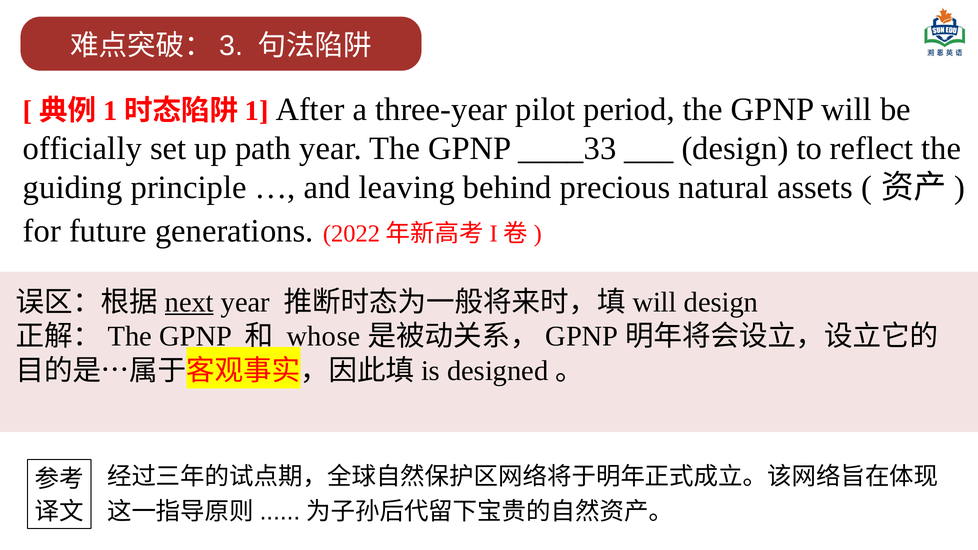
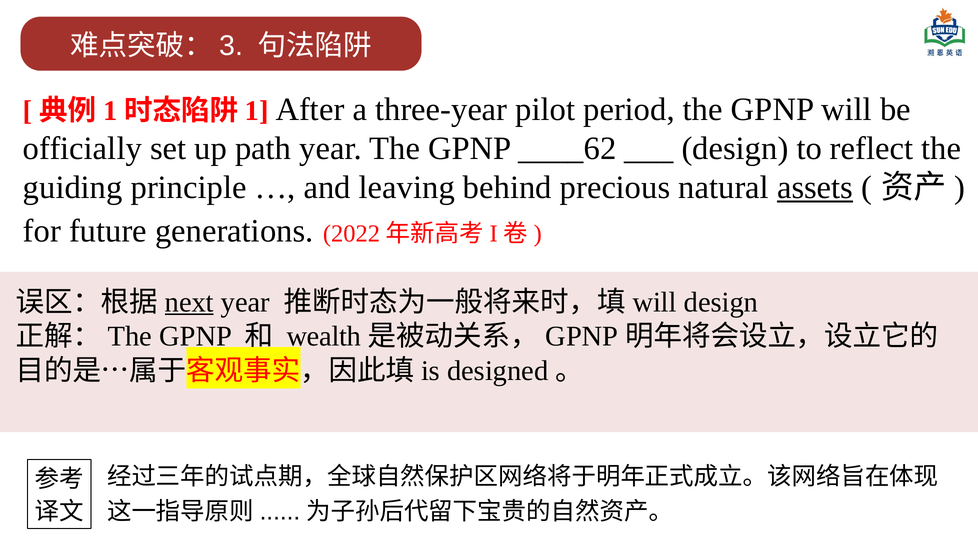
____33: ____33 -> ____62 (567, 149)
assets underline: none -> present (815, 188)
whose: whose -> wealth (324, 336)
